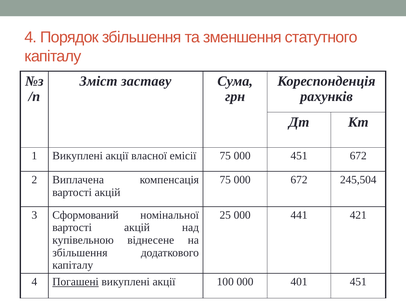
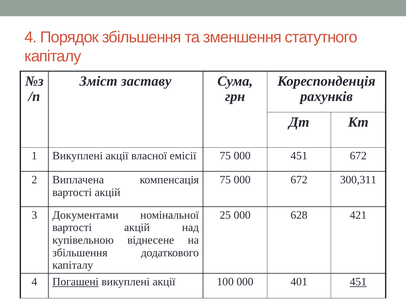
245,504: 245,504 -> 300,311 (358, 179)
Сформований: Сформований -> Документами (85, 215)
441: 441 -> 628 (299, 215)
451 underline: none -> present (358, 281)
